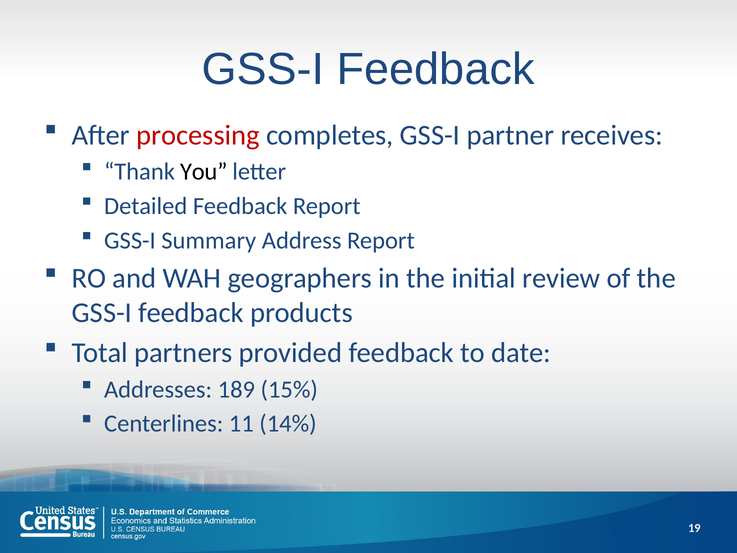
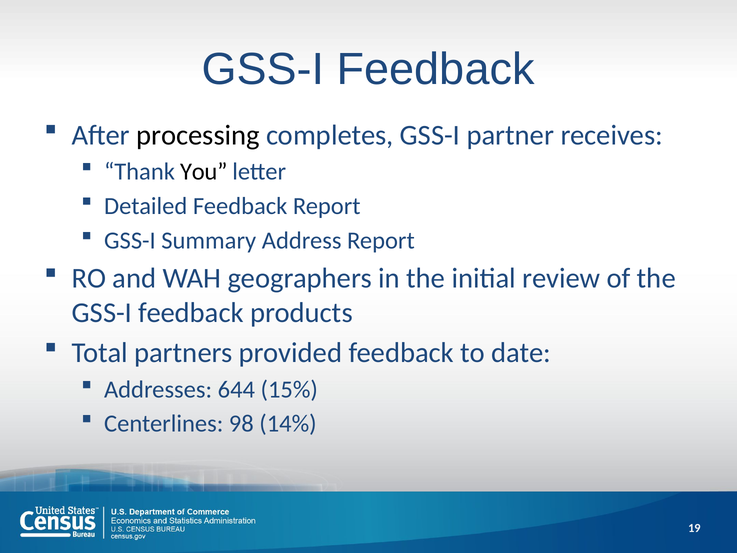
processing colour: red -> black (198, 135)
189: 189 -> 644 (236, 389)
11: 11 -> 98 (241, 424)
